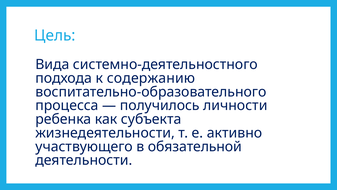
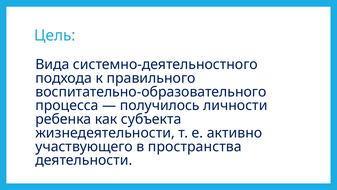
содержанию: содержанию -> правильного (151, 78)
обязательной: обязательной -> пространства (195, 146)
